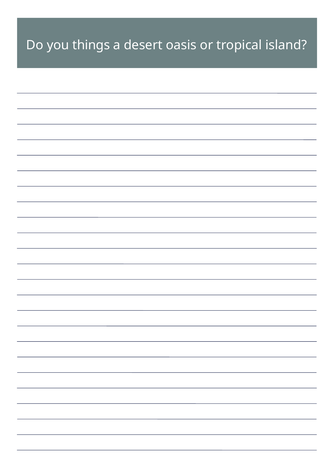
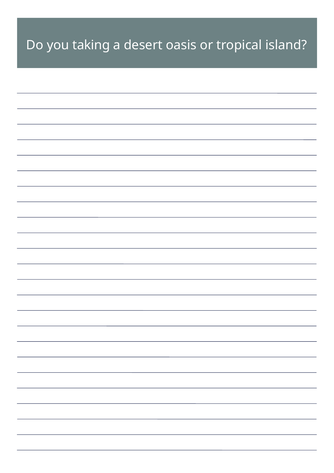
things: things -> taking (91, 45)
